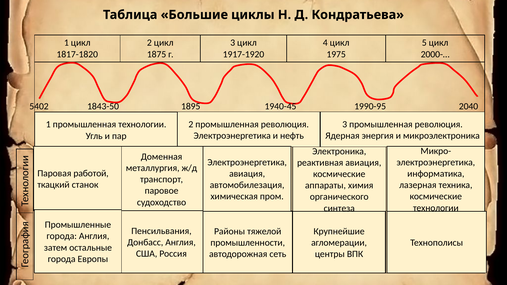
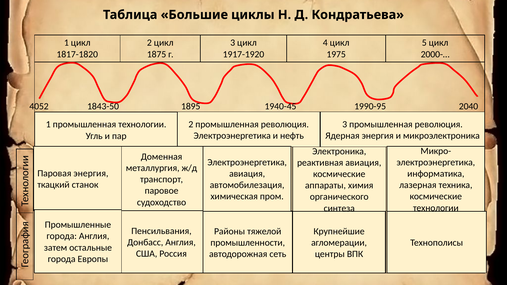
5402: 5402 -> 4052 (39, 106)
Паровая работой: работой -> энергия (91, 174)
